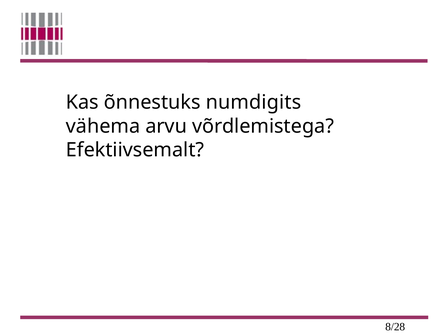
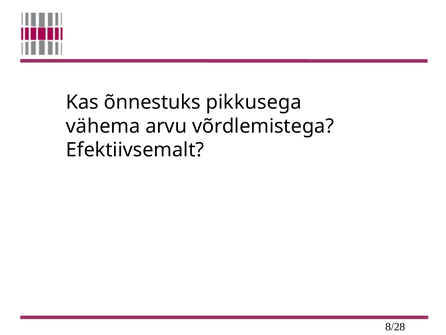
numdigits: numdigits -> pikkusega (254, 102)
